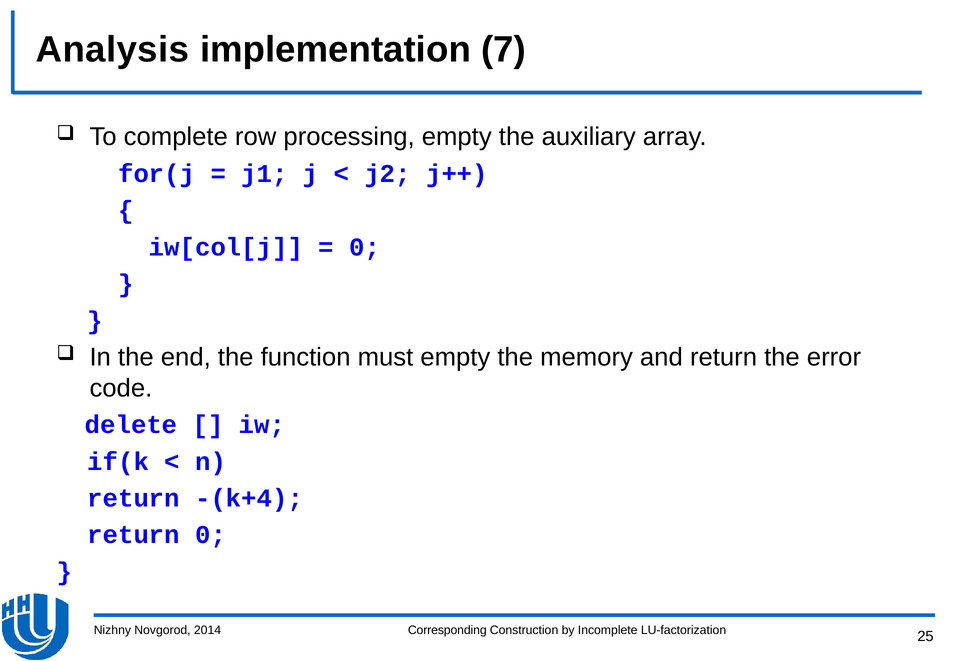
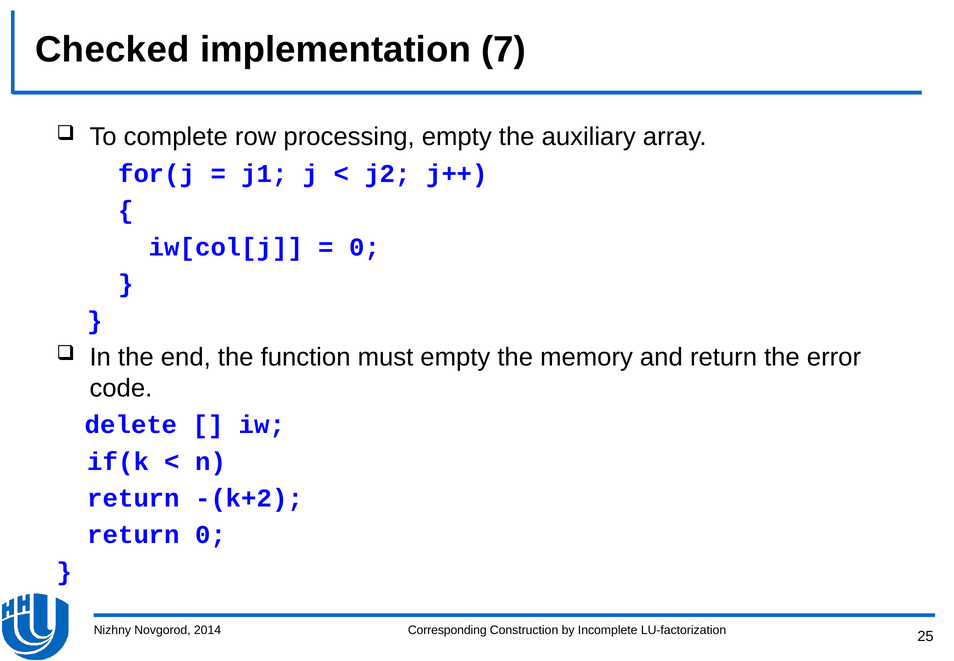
Analysis: Analysis -> Checked (112, 50)
-(k+4: -(k+4 -> -(k+2 (249, 498)
